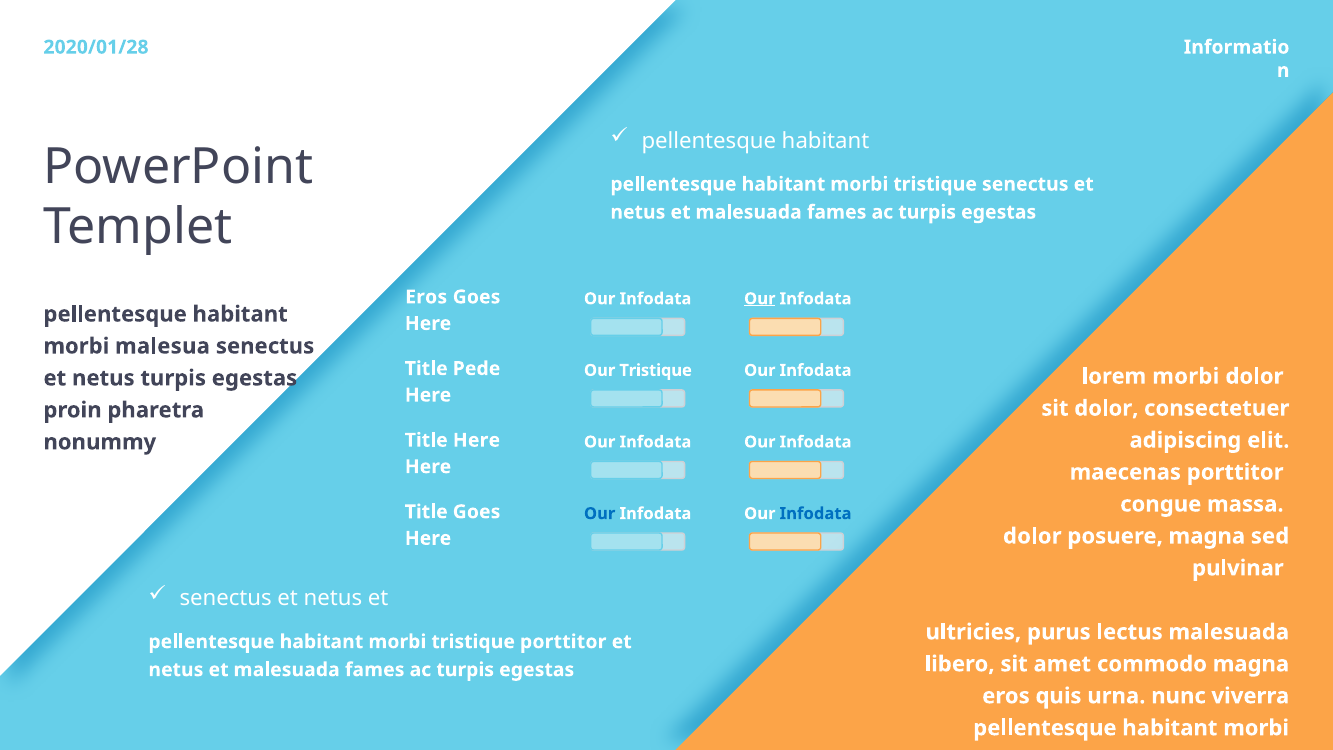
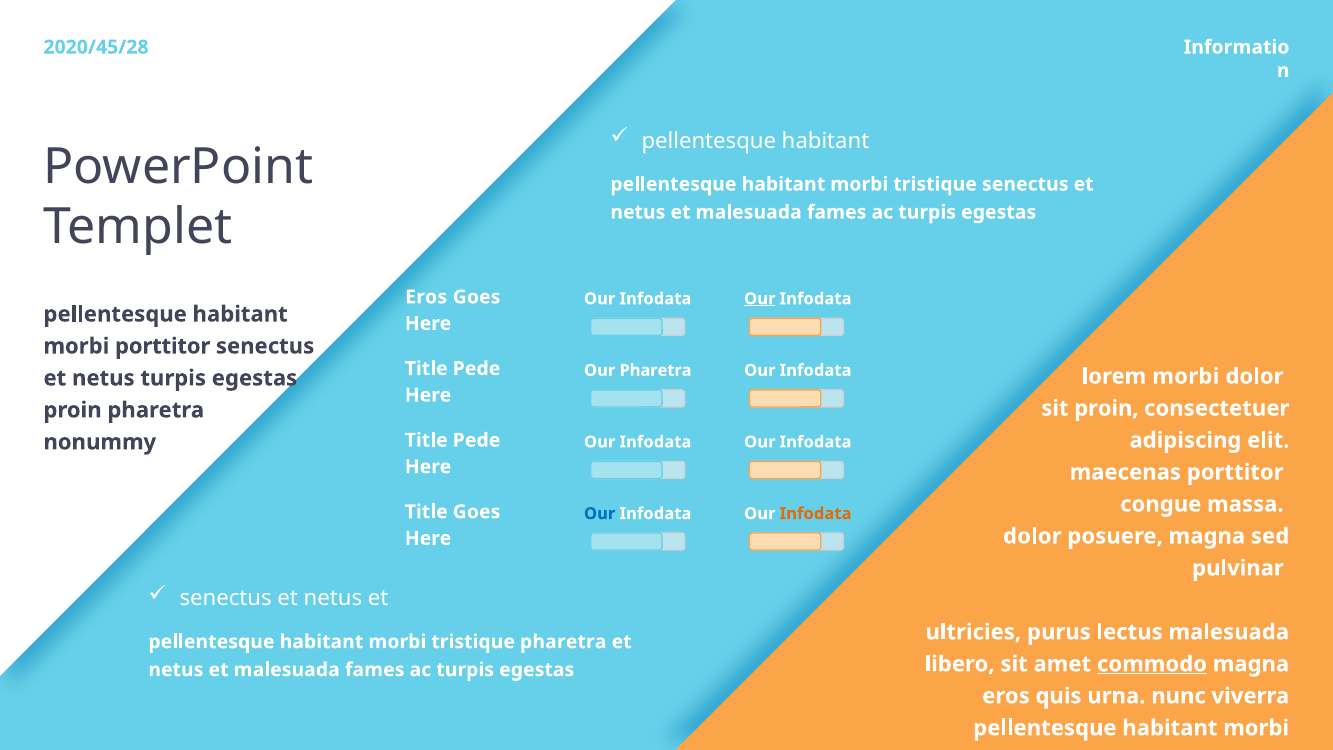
2020/01/28: 2020/01/28 -> 2020/45/28 (96, 47)
morbi malesua: malesua -> porttitor (163, 346)
Our Tristique: Tristique -> Pharetra (656, 370)
sit dolor: dolor -> proin (1106, 408)
Here: Here -> Pede (477, 440)
Infodata colour: blue -> orange (816, 513)
tristique porttitor: porttitor -> pharetra (563, 642)
commodo underline: none -> present (1152, 664)
